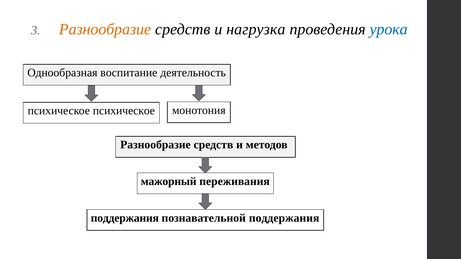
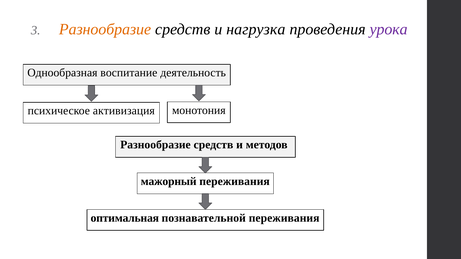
урока colour: blue -> purple (389, 29)
психическое психическое: психическое -> активизация (124, 111)
поддержания: поддержания -> оптимальная (125, 218)
познавательной поддержания: поддержания -> переживания (284, 218)
